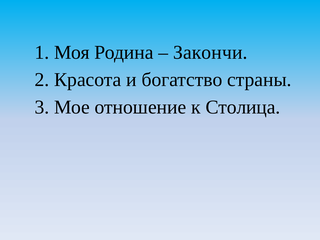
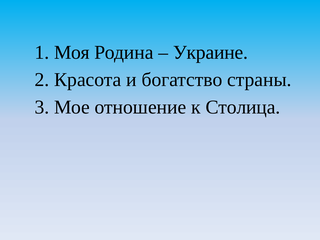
Закончи: Закончи -> Украине (210, 52)
